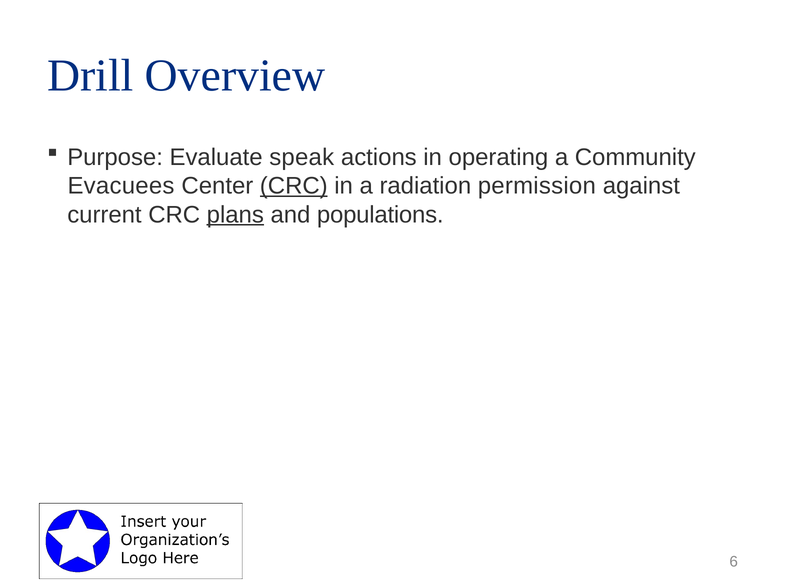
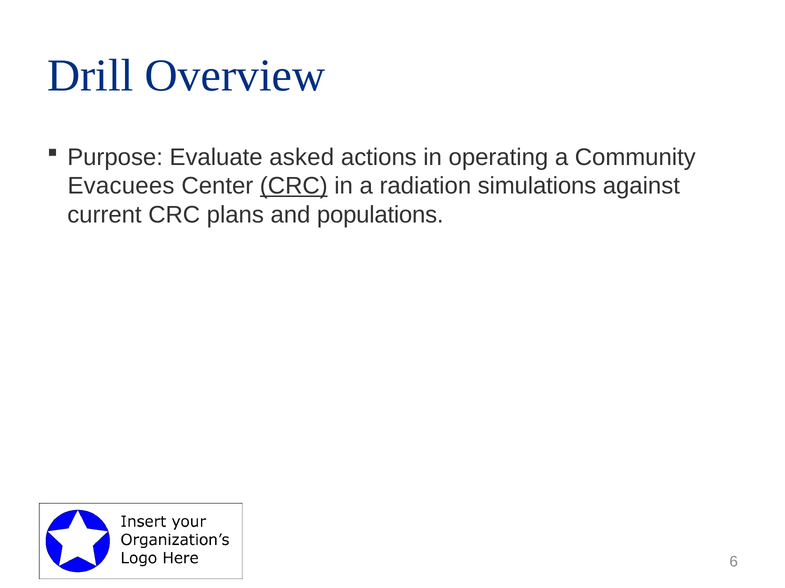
speak: speak -> asked (302, 157)
permission: permission -> simulations (537, 186)
plans underline: present -> none (235, 215)
